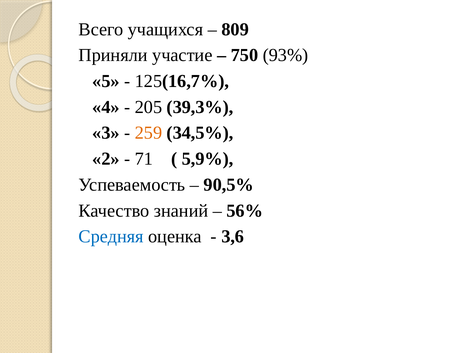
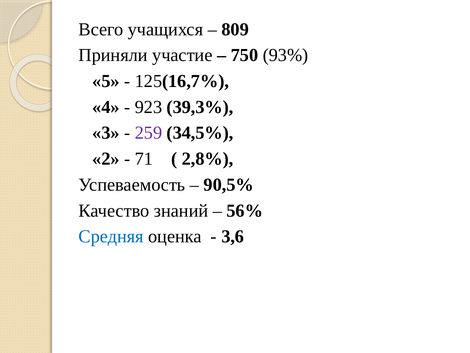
205: 205 -> 923 (148, 107)
259 colour: orange -> purple (148, 133)
5,9%: 5,9% -> 2,8% (208, 159)
